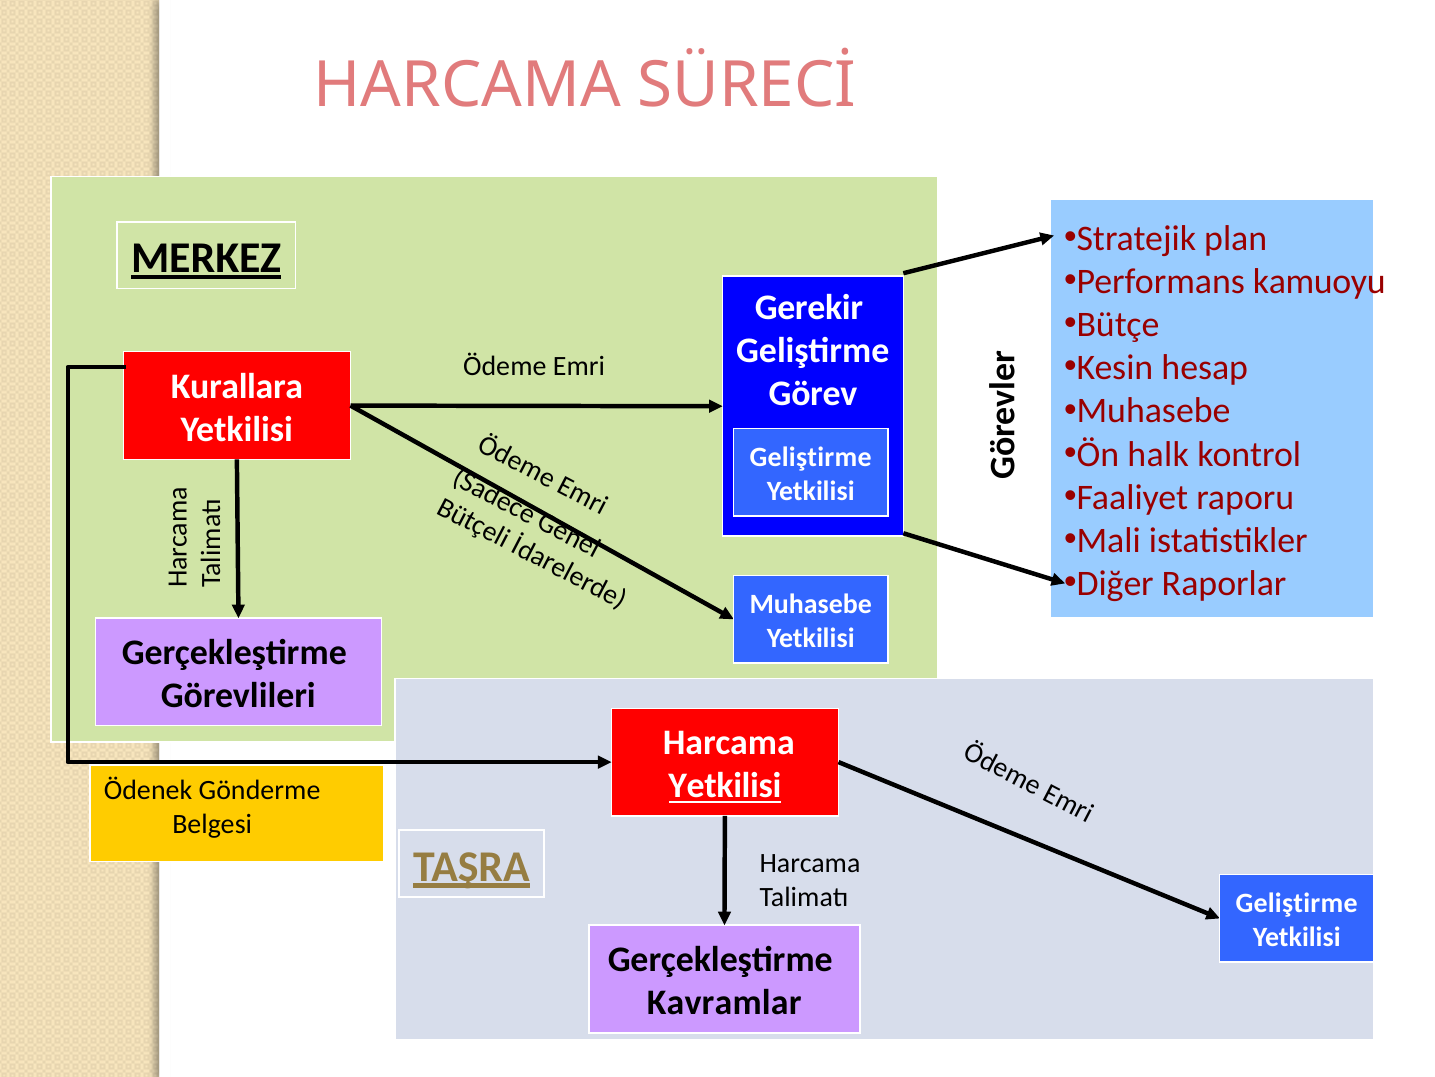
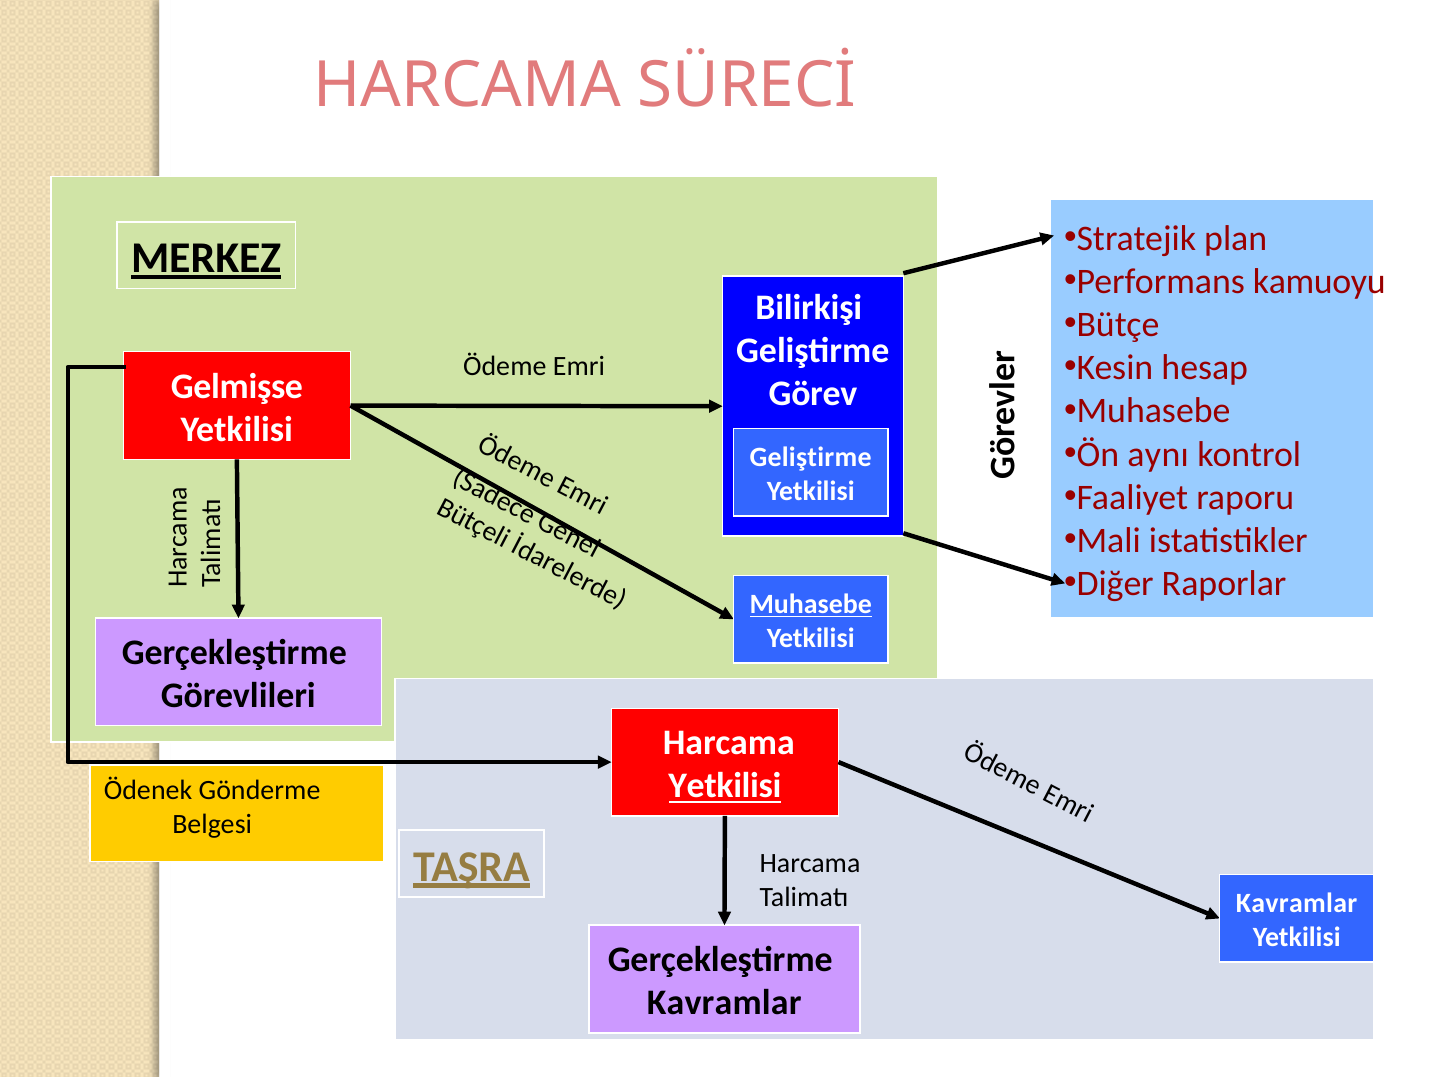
Gerekir: Gerekir -> Bilirkişi (809, 307)
Kurallara: Kurallara -> Gelmişse (237, 386)
halk: halk -> aynı (1158, 454)
Muhasebe underline: none -> present (811, 604)
Geliştirme: Geliştirme -> Kavramlar (1297, 903)
